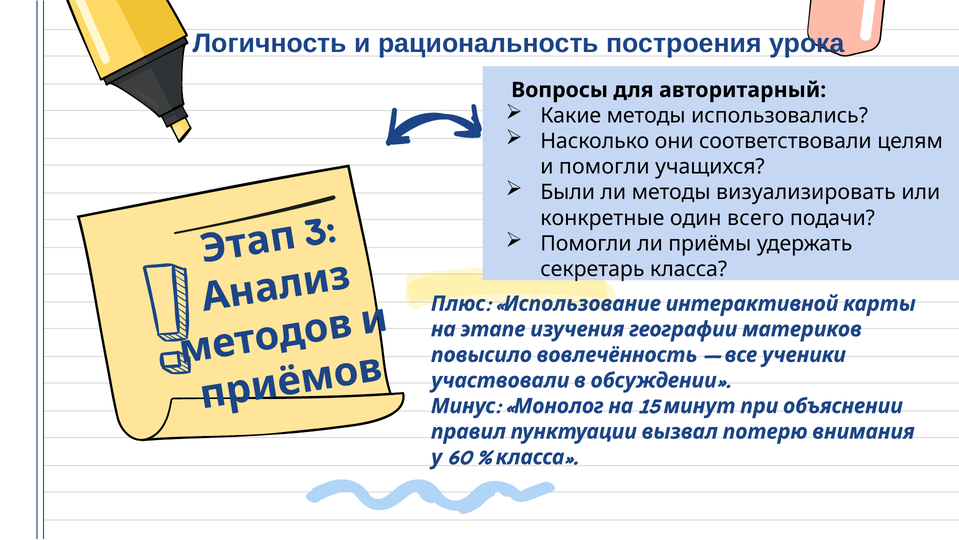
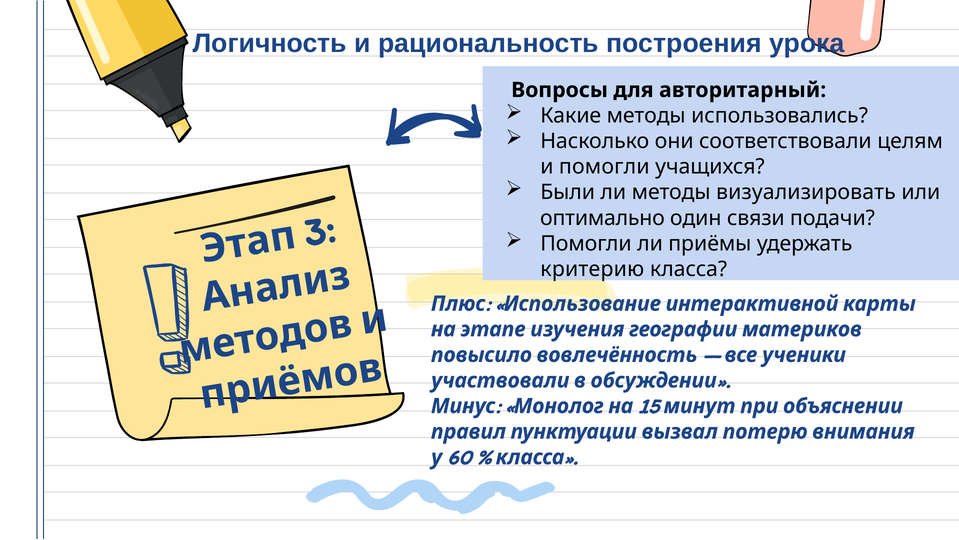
конкретные: конкретные -> оптимально (602, 218)
всего: всего -> связи (756, 218)
секретарь: секретарь -> критерию (592, 269)
